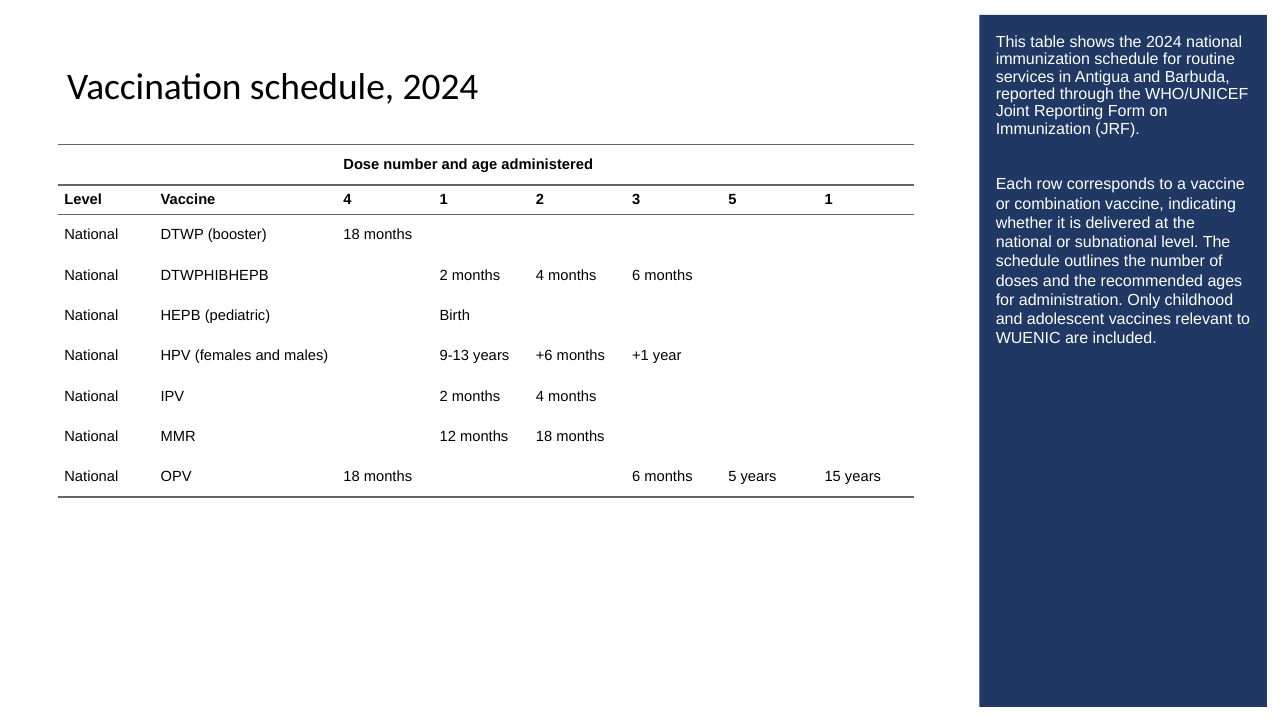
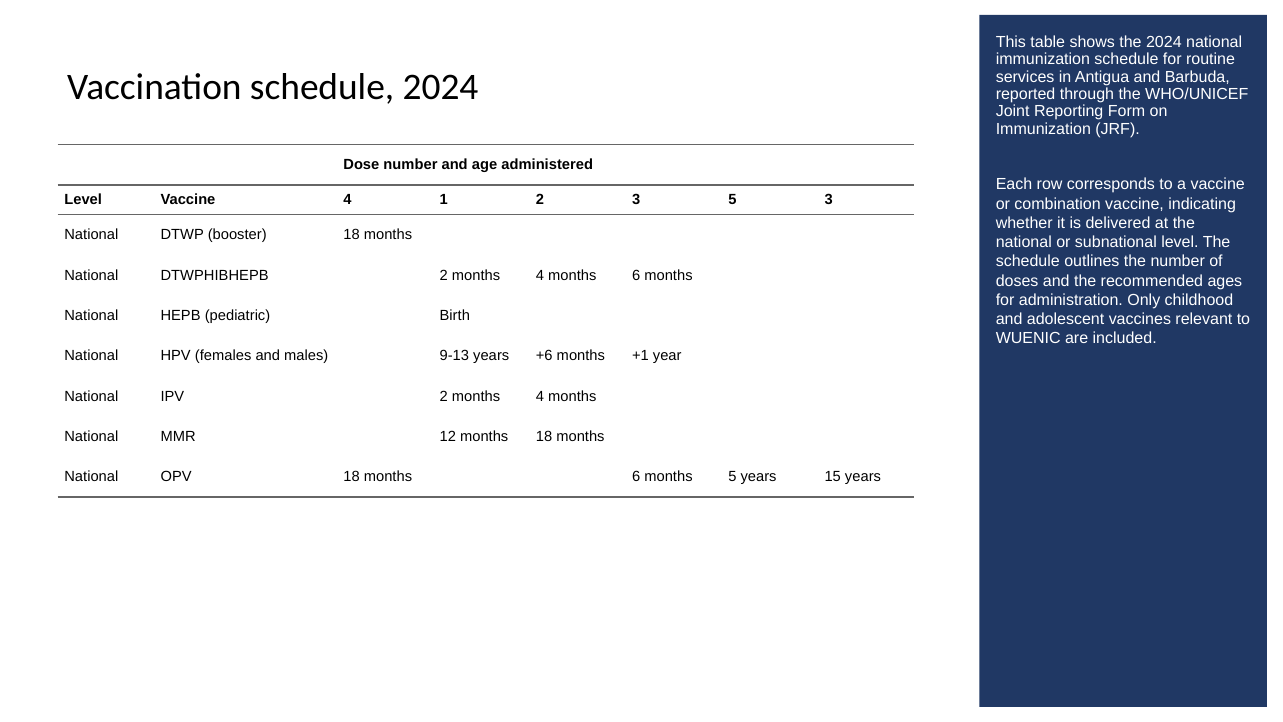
5 1: 1 -> 3 (829, 200)
